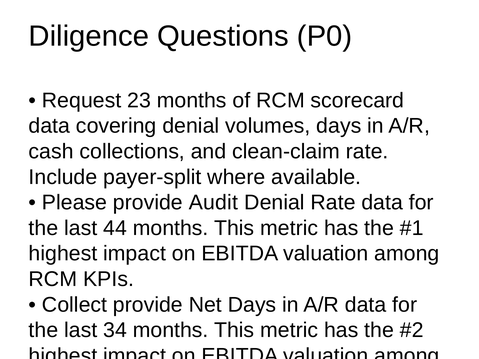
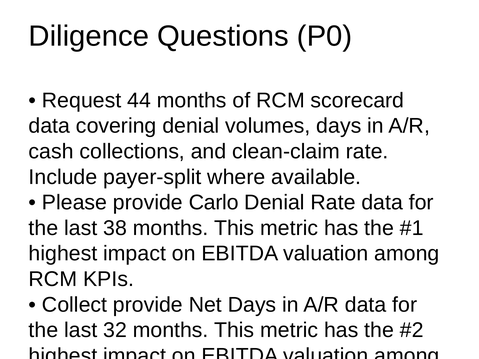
23: 23 -> 44 (139, 100)
Audit: Audit -> Carlo (214, 203)
44: 44 -> 38 (115, 228)
34: 34 -> 32 (115, 330)
